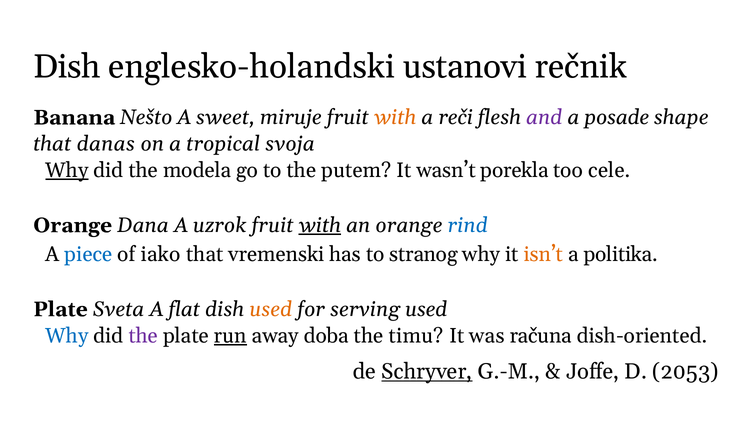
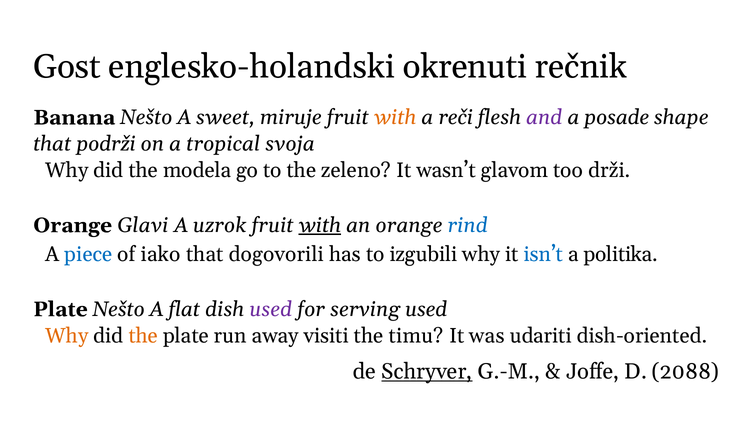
Dish: Dish -> Gost (67, 67)
ustanovi: ustanovi -> okrenuti (465, 67)
danas: danas -> podrži (106, 144)
Why underline: present -> none (67, 170)
putem: putem -> zeleno (356, 170)
porekla: porekla -> glavom (514, 170)
cele: cele -> drži (609, 170)
Dana: Dana -> Glavi (143, 225)
vremenski: vremenski -> dogovorili (276, 254)
stranog: stranog -> izgubili (423, 254)
isn’t colour: orange -> blue (543, 254)
Plate Sveta: Sveta -> Nešto (119, 309)
used colour: orange -> purple (271, 309)
Why colour: blue -> orange (67, 336)
the colour: purple -> orange (143, 336)
run underline: present -> none (230, 336)
doba: doba -> visiti (326, 336)
računa: računa -> udariti (541, 336)
2053: 2053 -> 2088 (686, 372)
